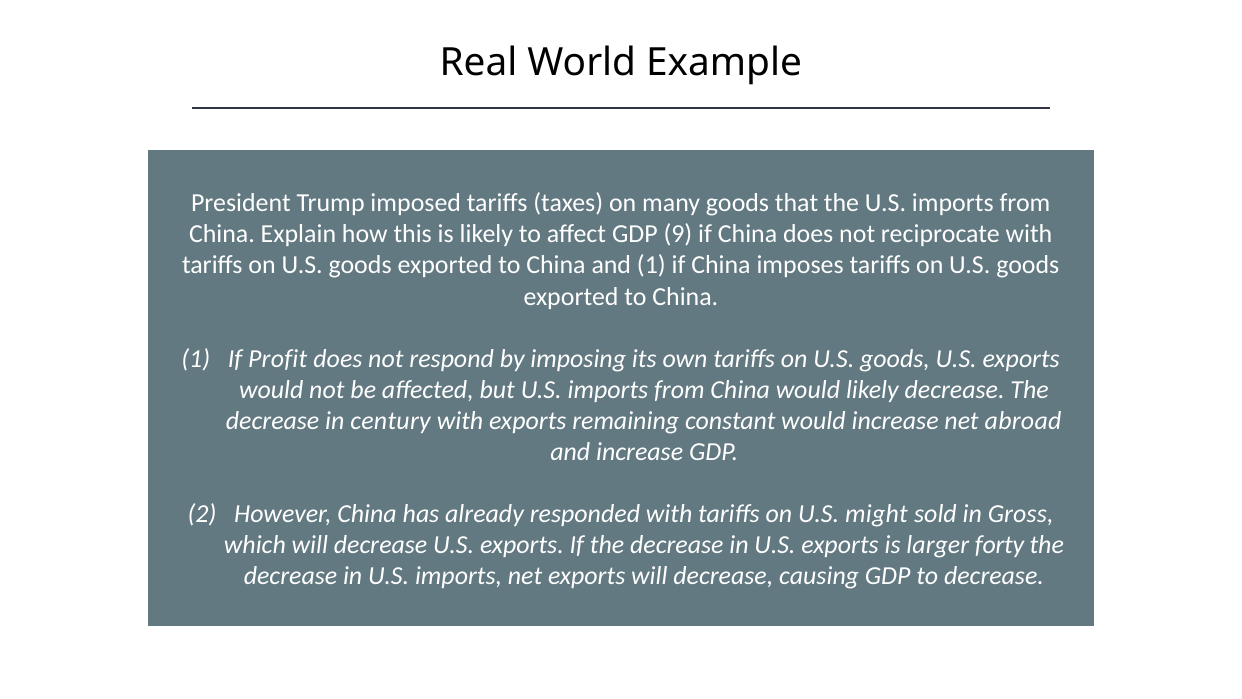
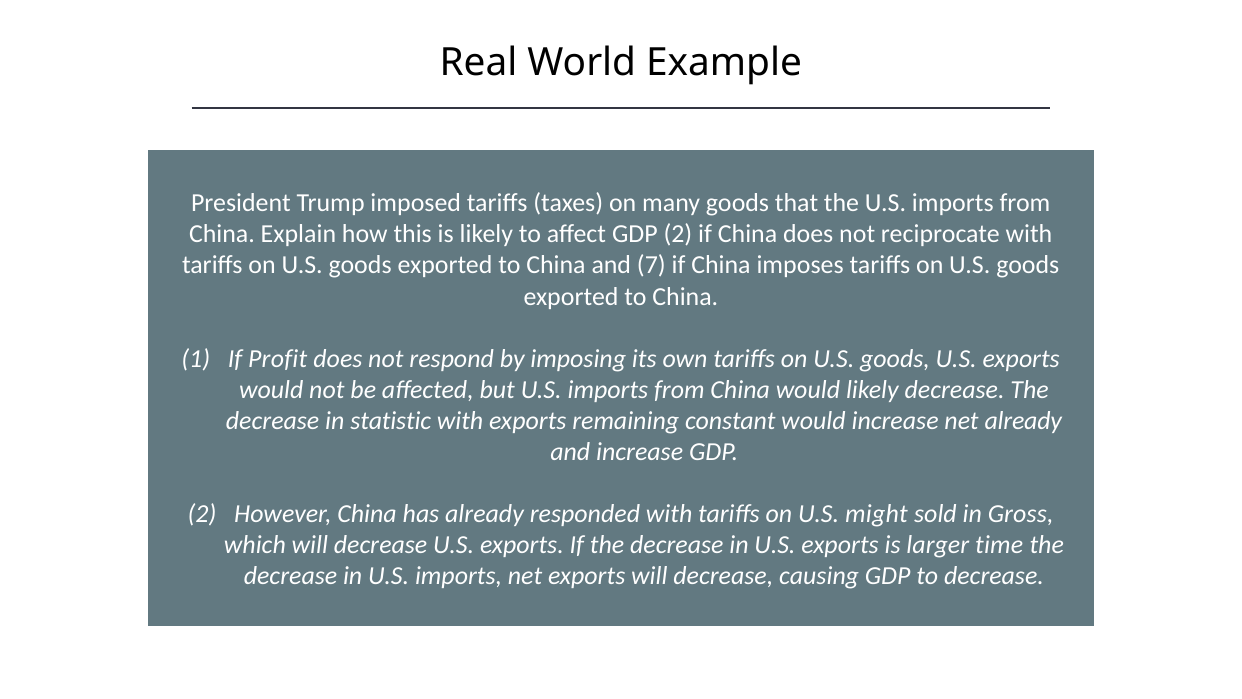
affect GDP 9: 9 -> 2 (678, 234)
and 1: 1 -> 7 (651, 265)
century: century -> statistic (391, 421)
net abroad: abroad -> already (1023, 421)
forty: forty -> time (999, 545)
